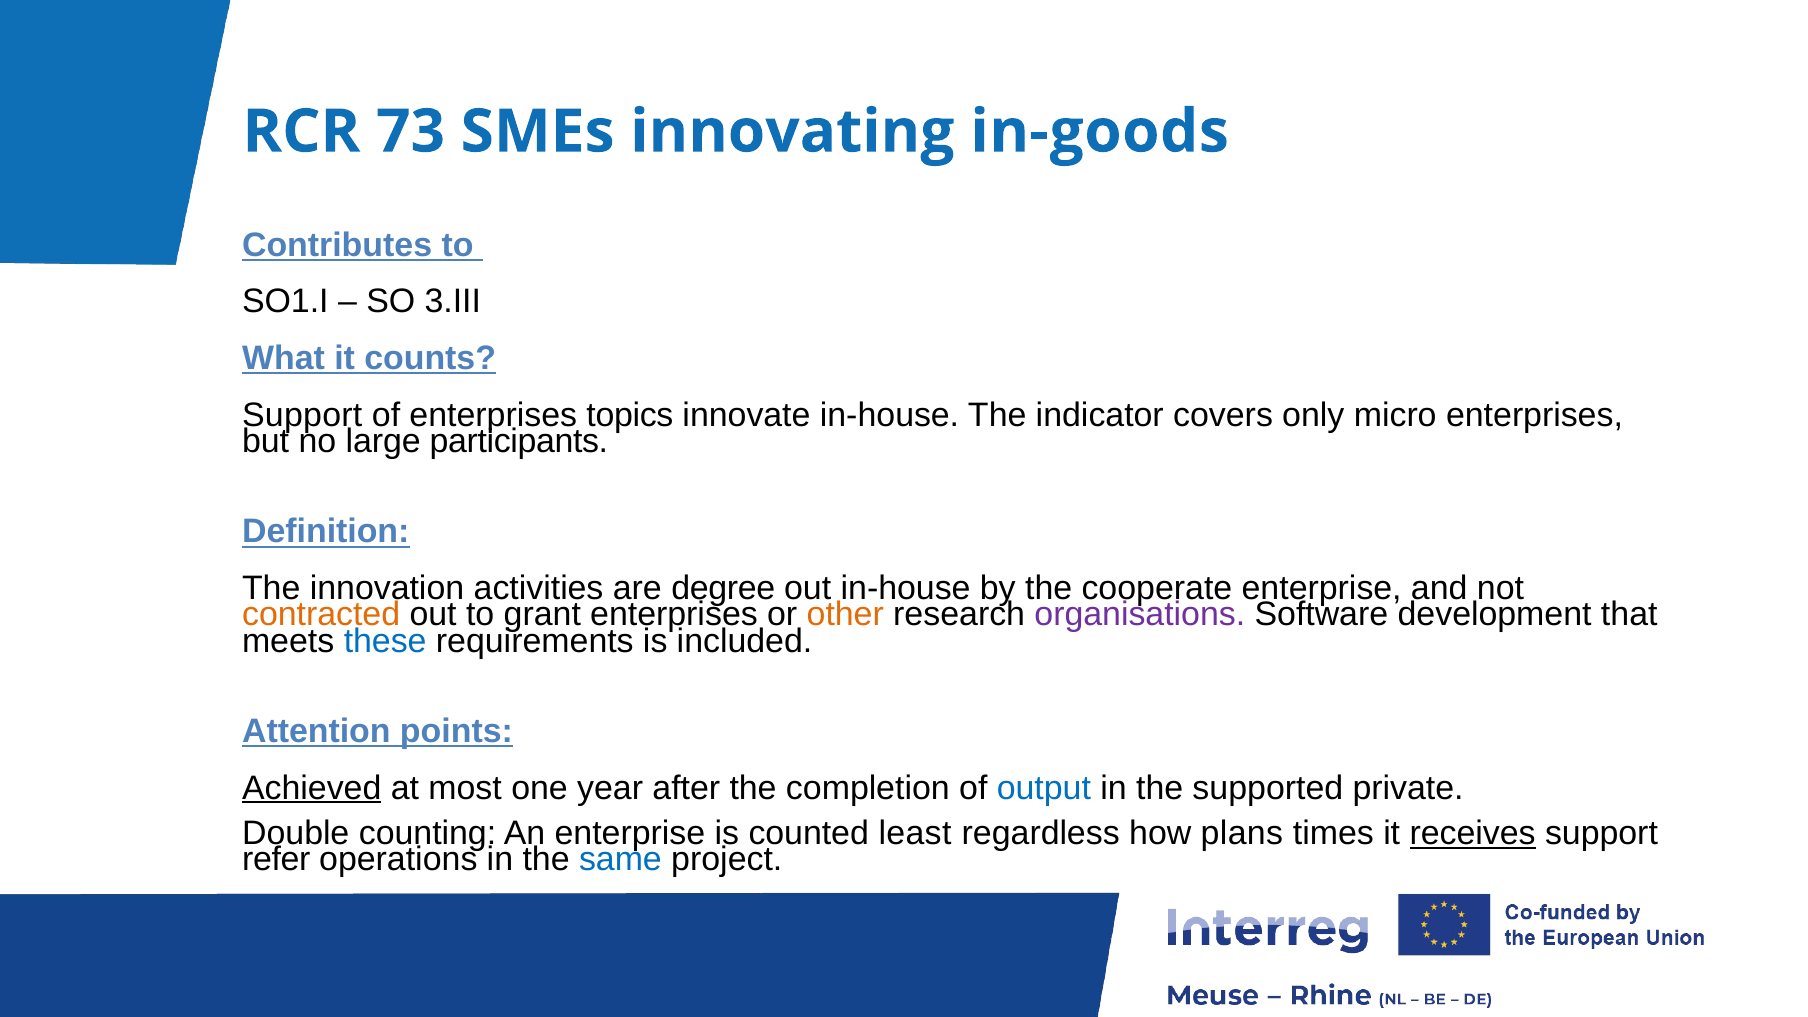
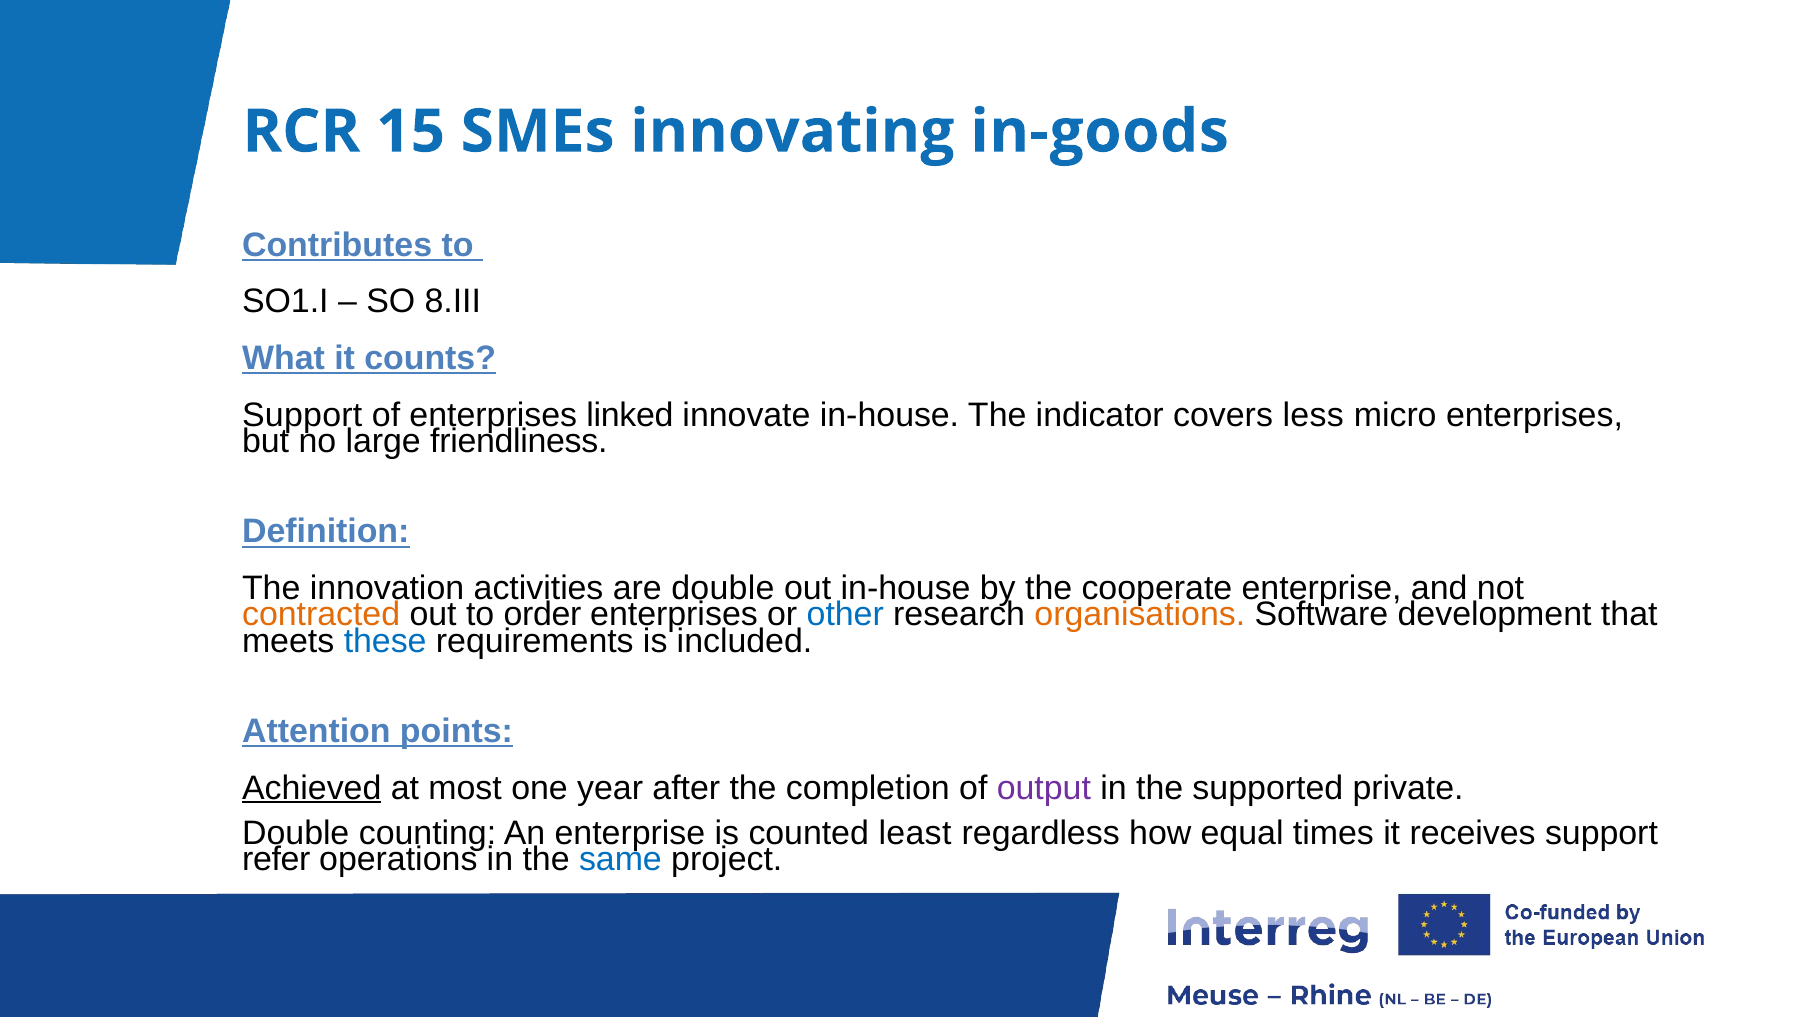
73: 73 -> 15 (411, 132)
3.III: 3.III -> 8.III (453, 302)
topics: topics -> linked (630, 415)
only: only -> less (1313, 415)
participants: participants -> friendliness (519, 441)
are degree: degree -> double (723, 588)
grant: grant -> order (543, 615)
other colour: orange -> blue (845, 615)
organisations colour: purple -> orange (1140, 615)
output colour: blue -> purple (1044, 788)
plans: plans -> equal (1242, 833)
receives underline: present -> none (1473, 833)
